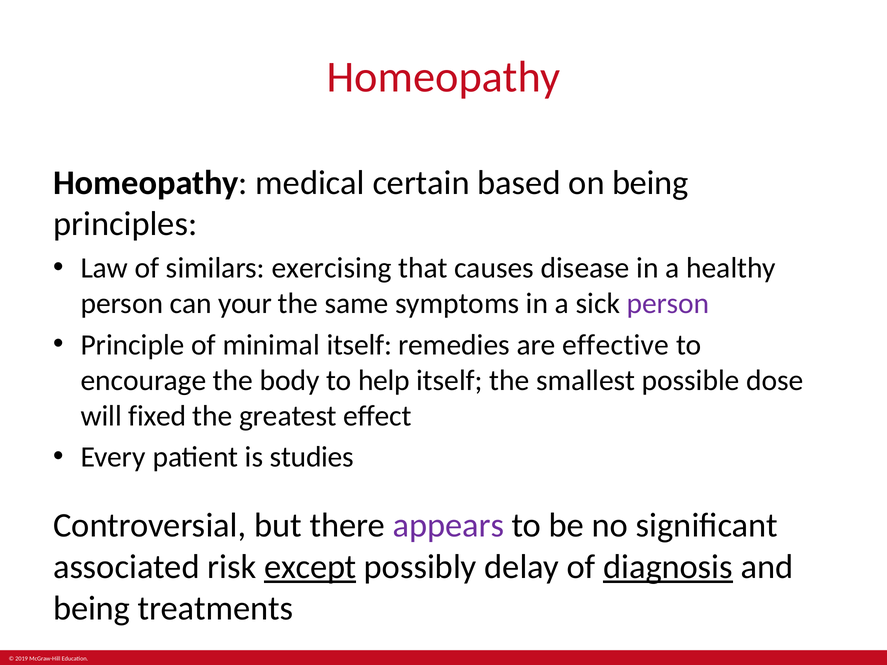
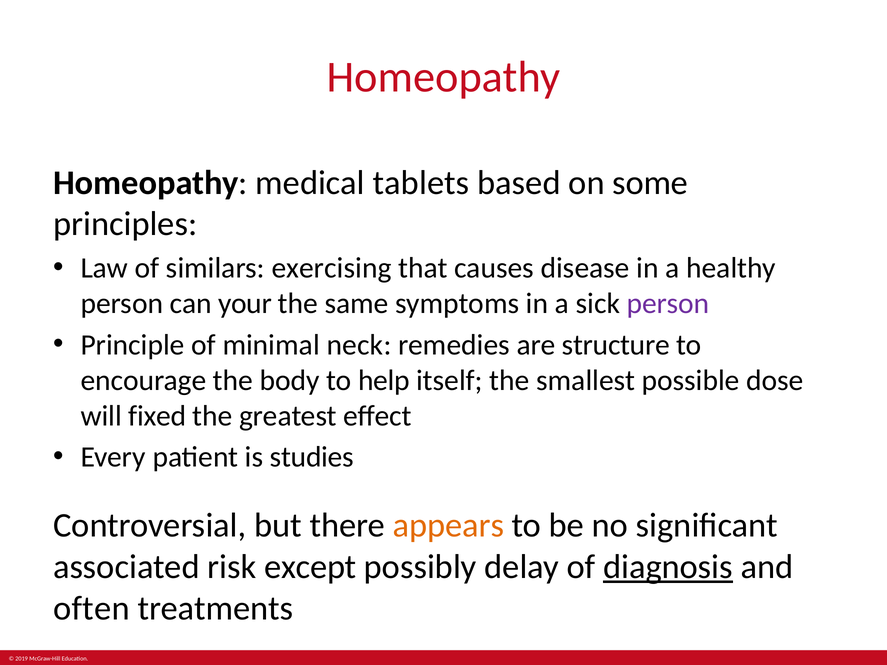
certain: certain -> tablets (421, 183)
on being: being -> some (650, 183)
minimal itself: itself -> neck (359, 345)
effective: effective -> structure (616, 345)
appears colour: purple -> orange (449, 526)
except underline: present -> none (310, 567)
being: being -> often (91, 609)
